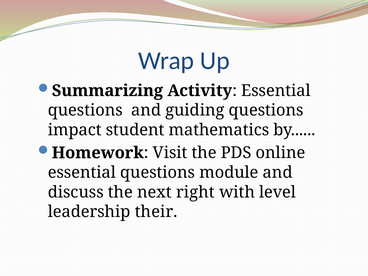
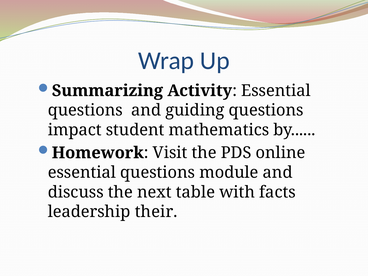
right: right -> table (195, 192)
level: level -> facts (277, 192)
